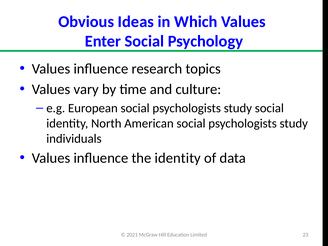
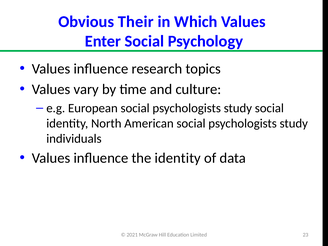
Ideas: Ideas -> Their (136, 22)
